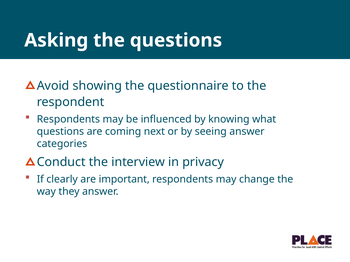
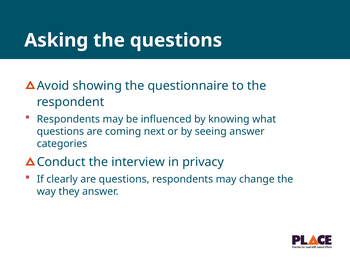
are important: important -> questions (124, 180)
